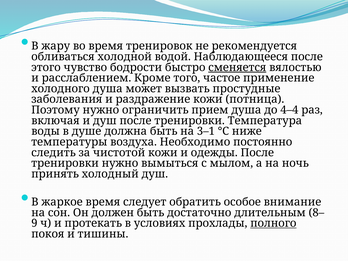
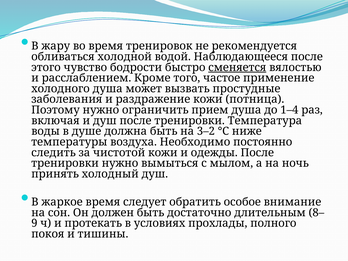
4–4: 4–4 -> 1–4 (289, 110)
3–1: 3–1 -> 3–2 (206, 131)
полного underline: present -> none (273, 223)
